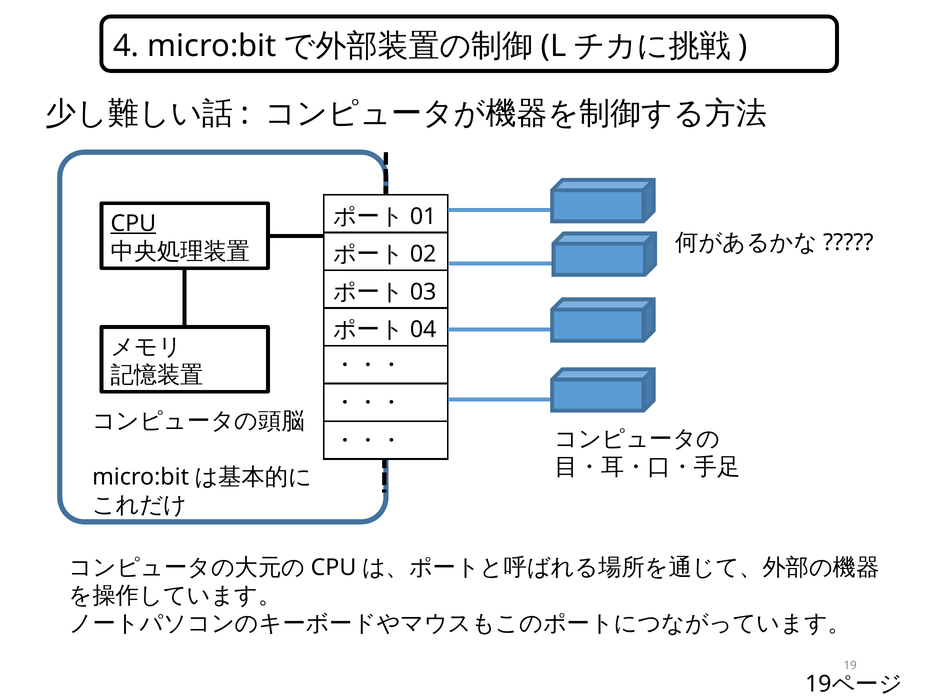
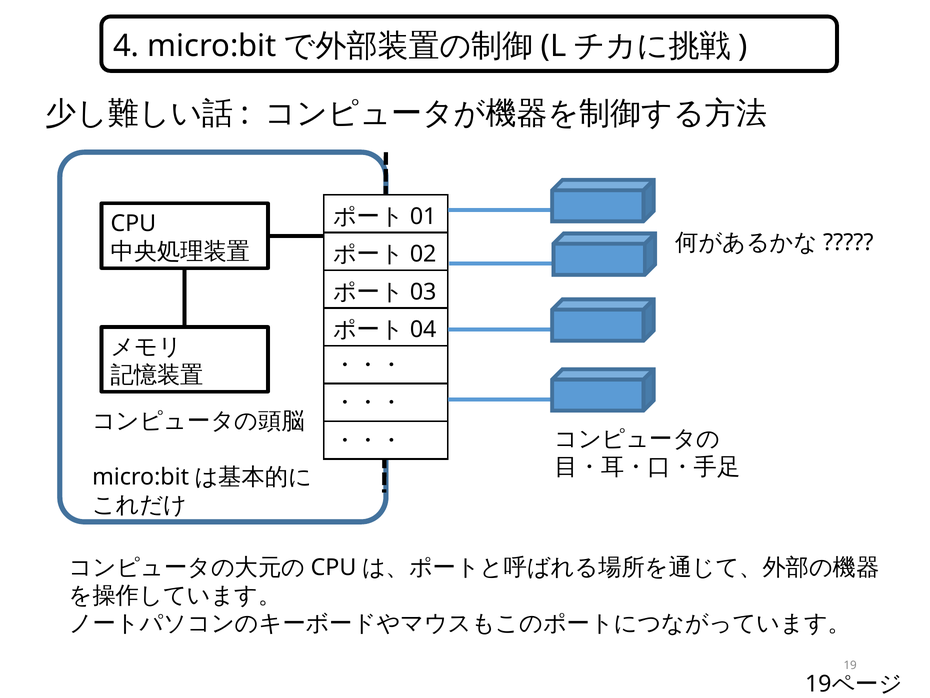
CPU underline: present -> none (133, 223)
